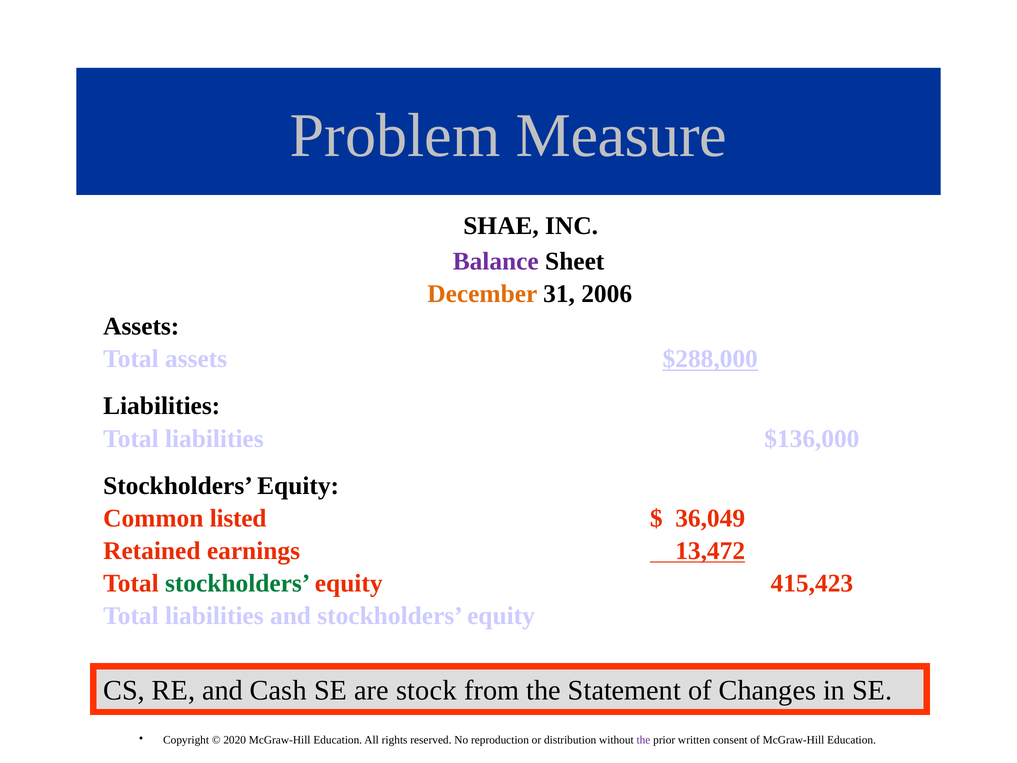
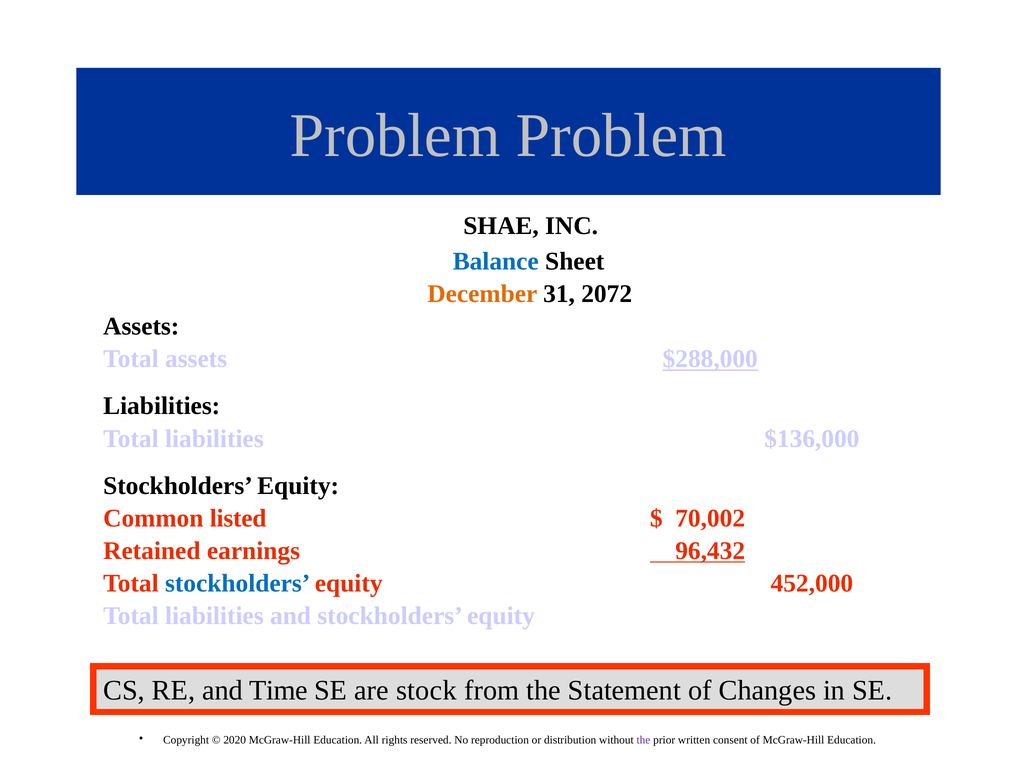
Problem Measure: Measure -> Problem (621, 136)
Balance colour: purple -> blue (496, 261)
2006: 2006 -> 2072 (607, 294)
36,049: 36,049 -> 70,002 (710, 518)
13,472: 13,472 -> 96,432 (710, 551)
stockholders colour: green -> blue (238, 583)
415,423: 415,423 -> 452,000 (812, 583)
Cash: Cash -> Time (279, 690)
